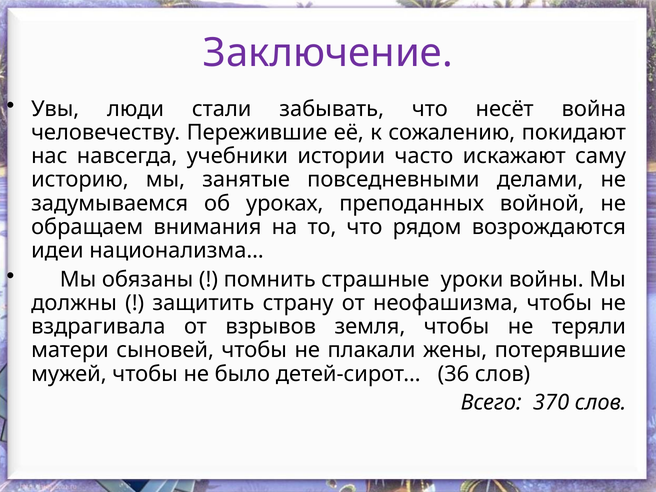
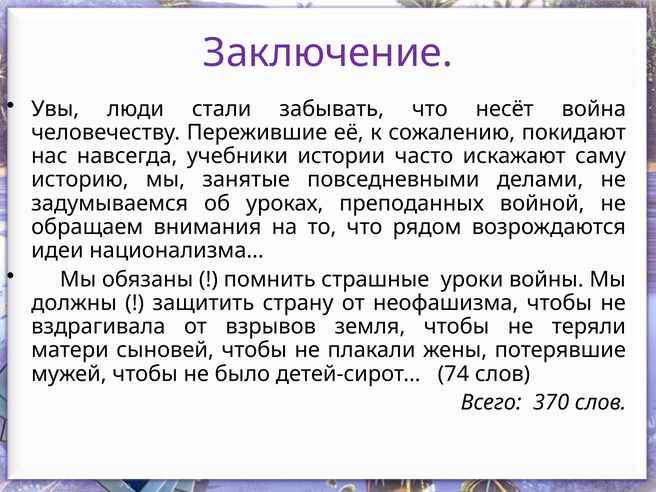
36: 36 -> 74 (453, 374)
